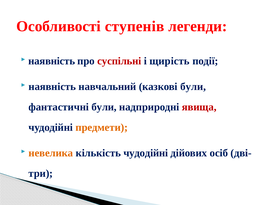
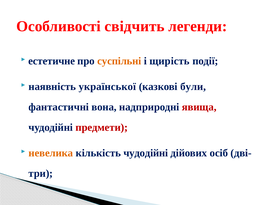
ступенів: ступенів -> свідчить (135, 26)
наявність: наявність -> естетичне (52, 61)
суспільні colour: red -> orange (119, 61)
навчальний: навчальний -> української (107, 86)
фантастичні були: були -> вона (104, 107)
предмети colour: orange -> red (102, 127)
